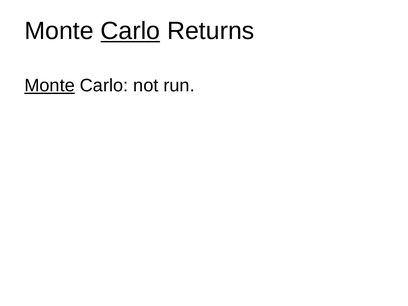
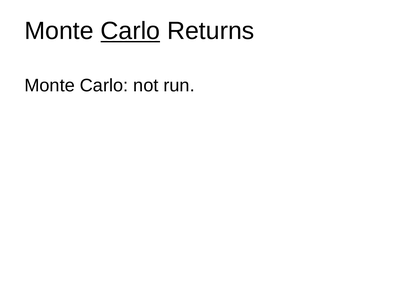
Monte underline: present -> none (50, 86)
